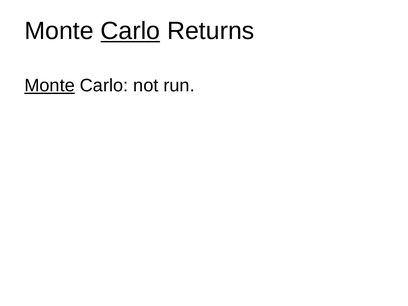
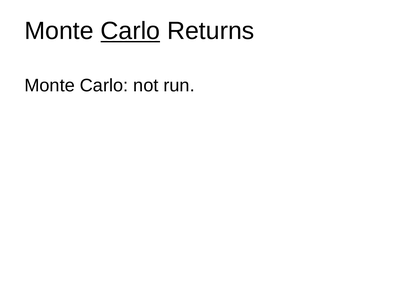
Monte underline: present -> none (50, 86)
